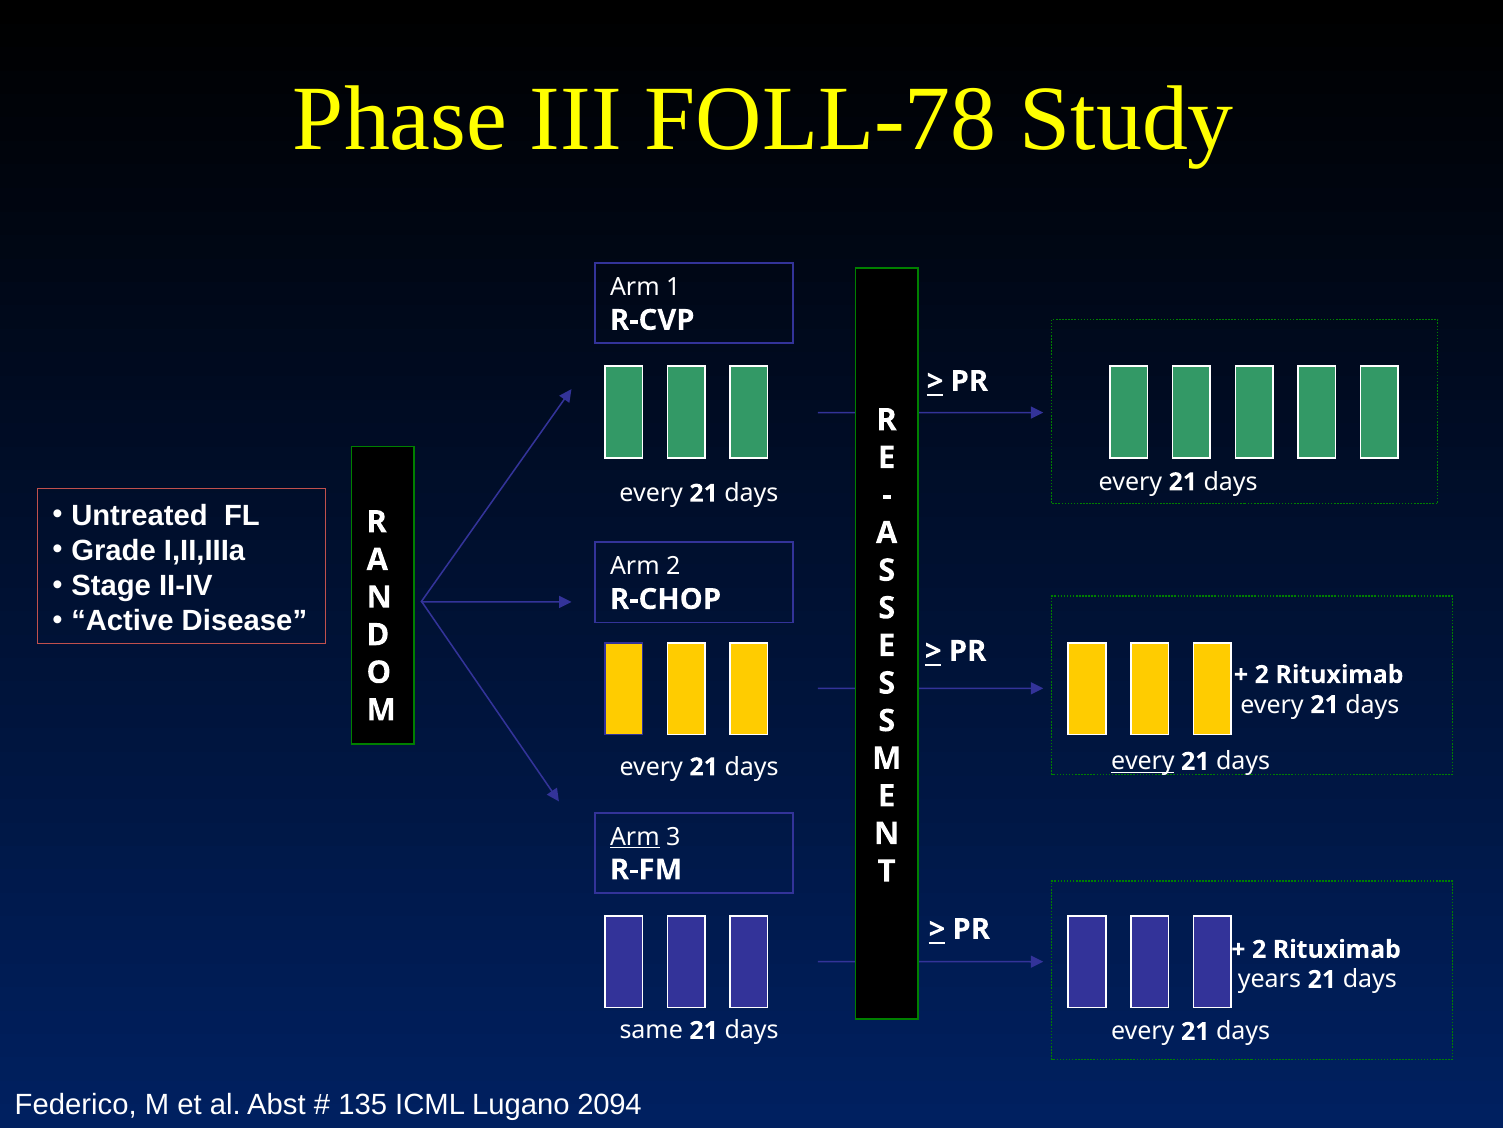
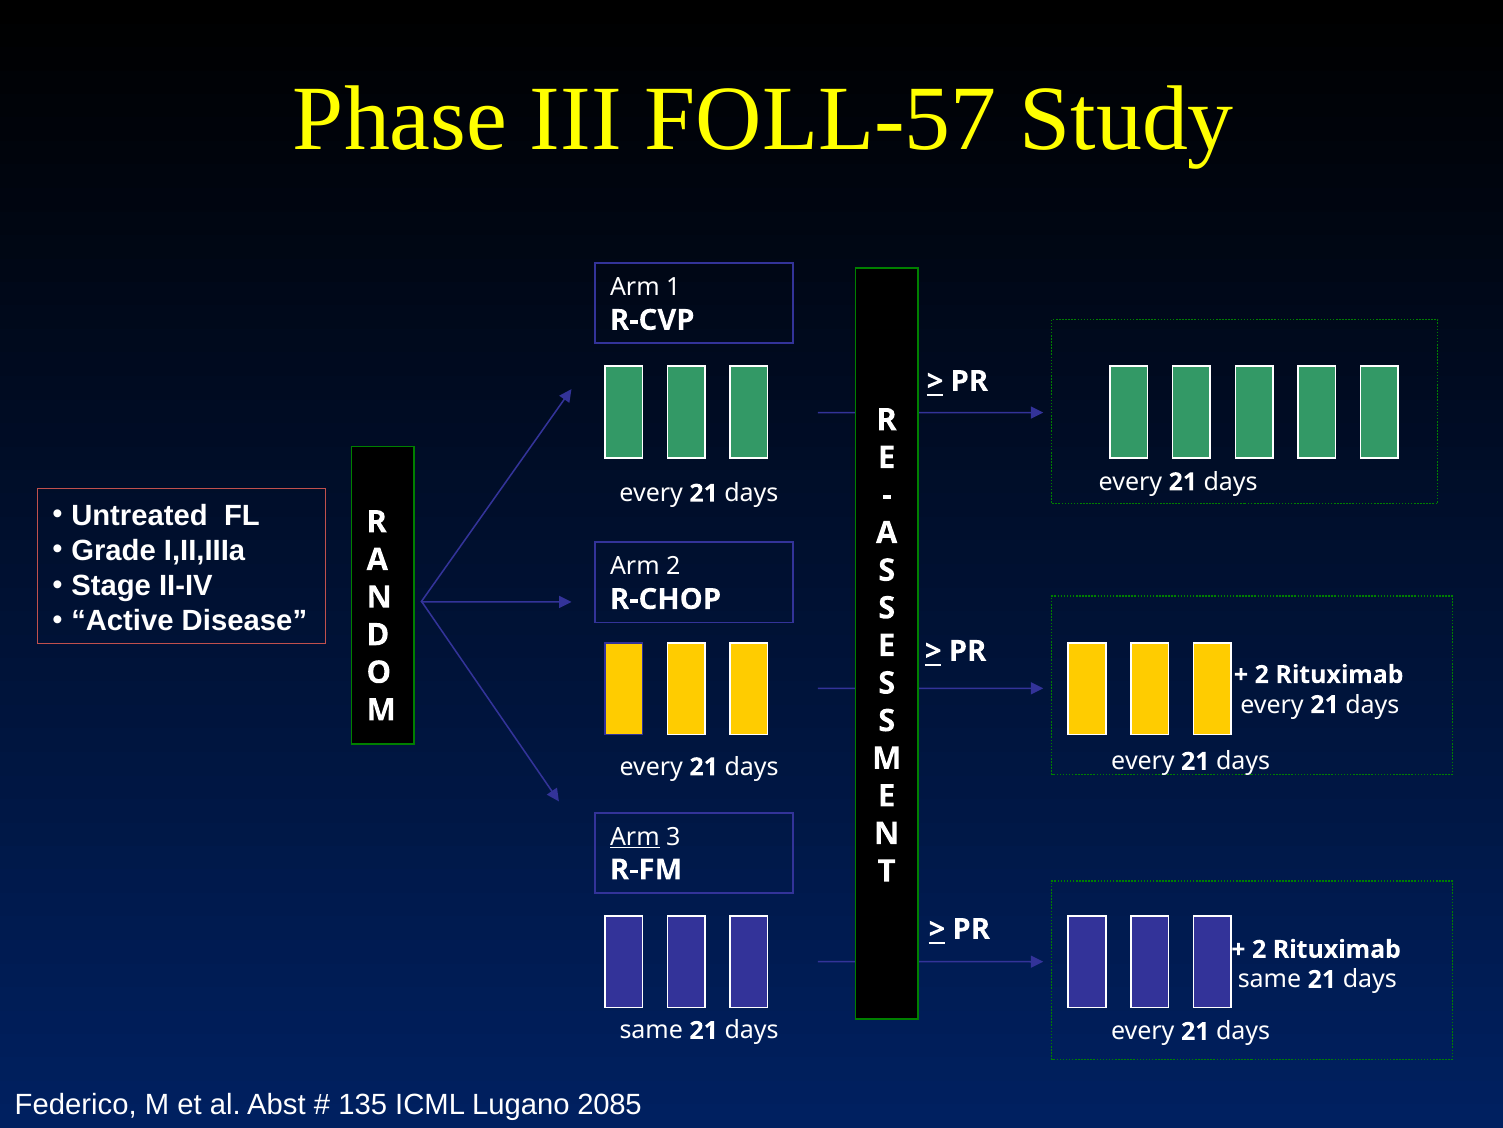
FOLL-78: FOLL-78 -> FOLL-57 (821, 119)
every underline: present -> none (1143, 761)
years: years -> same (1269, 979)
2094: 2094 -> 2085 (610, 1104)
